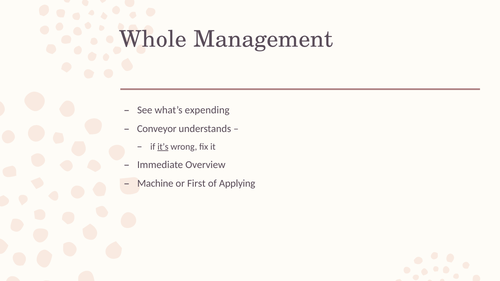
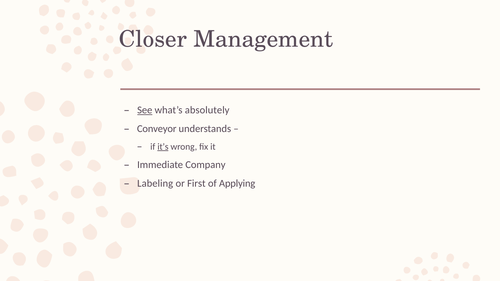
Whole: Whole -> Closer (153, 39)
See underline: none -> present (145, 110)
expending: expending -> absolutely (207, 110)
Overview: Overview -> Company (205, 165)
Machine: Machine -> Labeling (155, 184)
